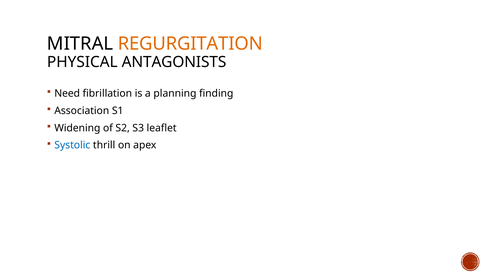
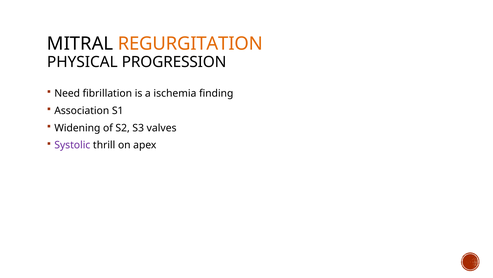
ANTAGONISTS: ANTAGONISTS -> PROGRESSION (174, 62)
planning: planning -> ischemia (175, 93)
leaflet: leaflet -> valves (162, 128)
Systolic colour: blue -> purple (72, 145)
